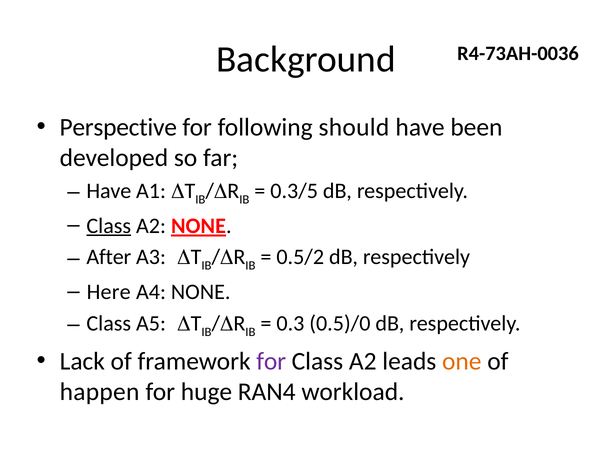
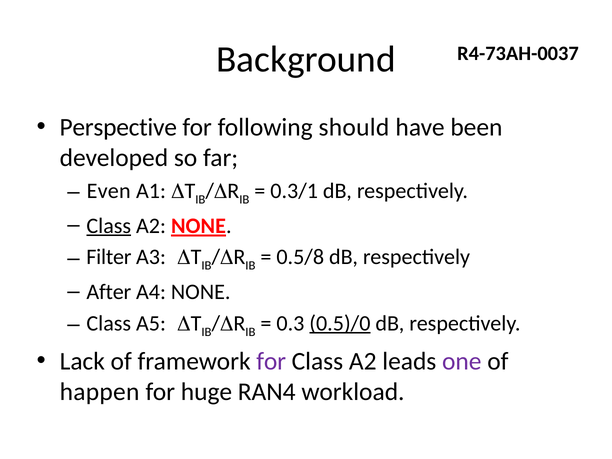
R4-73AH-0036: R4-73AH-0036 -> R4-73AH-0037 (518, 53)
Have: Have -> Even (109, 191)
0.3/5: 0.3/5 -> 0.3/1 (294, 191)
After: After -> Filter (109, 257)
0.5/2: 0.5/2 -> 0.5/8 (300, 257)
Here: Here -> After (109, 292)
0.5)/0 underline: none -> present (340, 323)
one colour: orange -> purple (462, 361)
